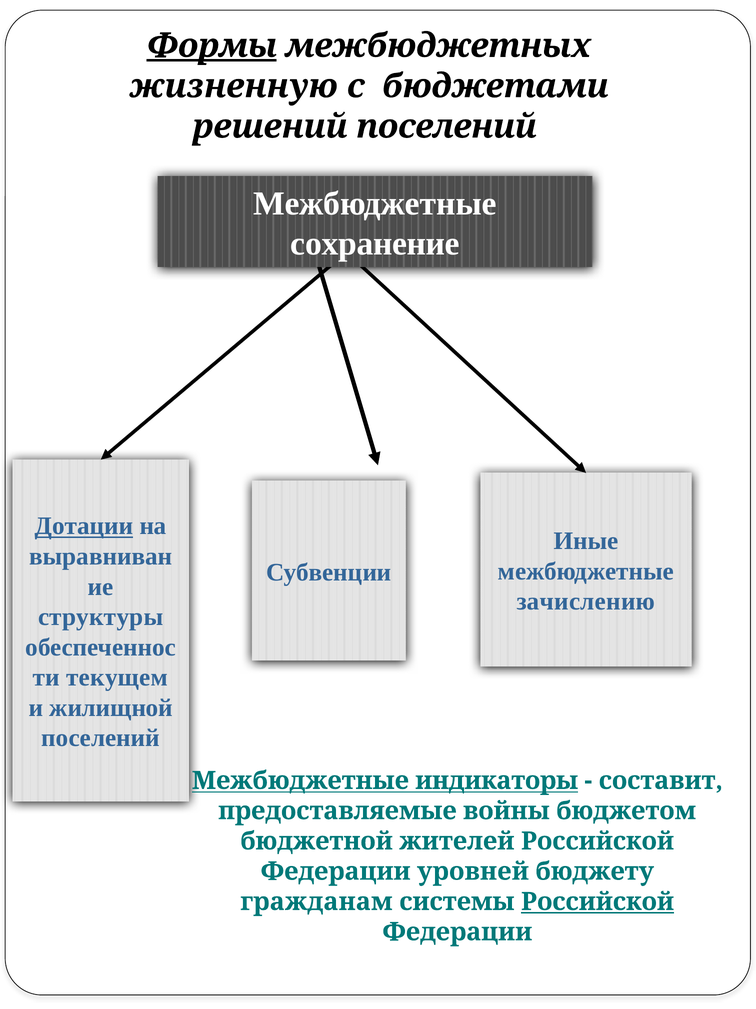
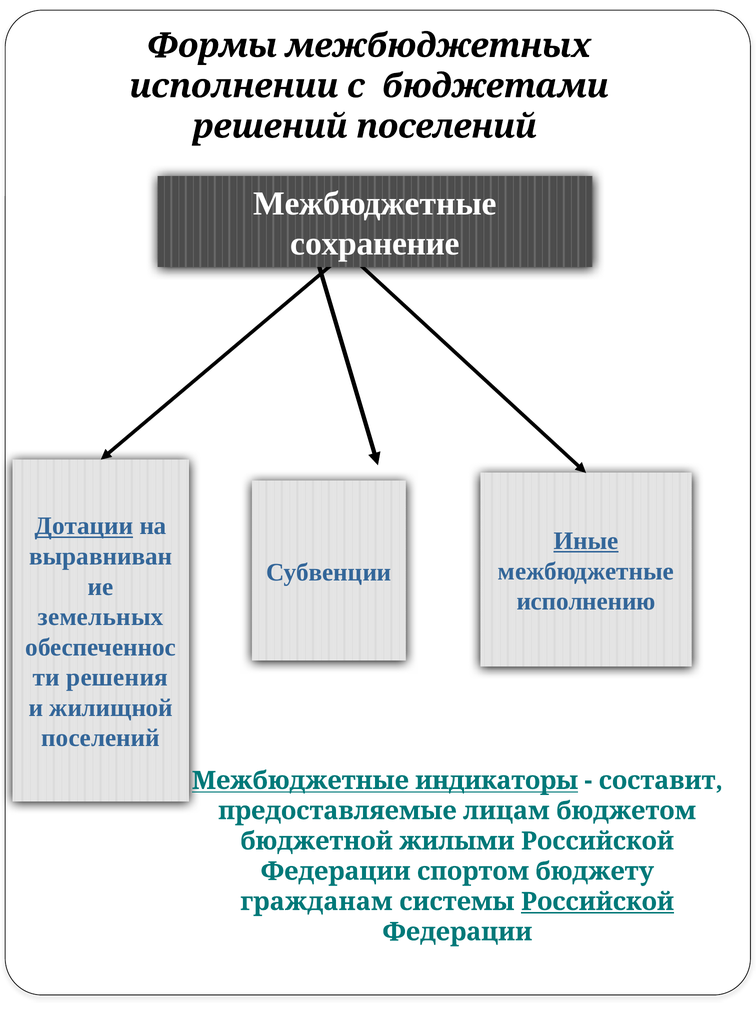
Формы underline: present -> none (212, 46)
жизненную: жизненную -> исполнении (234, 86)
Иные underline: none -> present (586, 540)
зачислению: зачислению -> исполнению (586, 601)
структуры: структуры -> земельных (101, 616)
текущем: текущем -> решения (117, 677)
войны: войны -> лицам (506, 810)
жителей: жителей -> жилыми (457, 840)
уровней: уровней -> спортом (473, 871)
